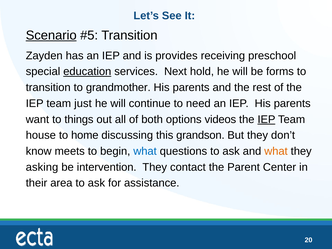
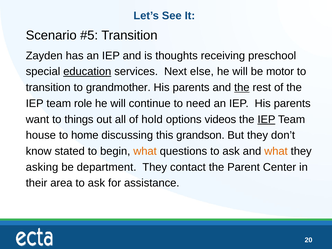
Scenario underline: present -> none (51, 35)
provides: provides -> thoughts (177, 56)
hold: hold -> else (202, 72)
forms: forms -> motor (280, 72)
the underline: none -> present (242, 87)
just: just -> role (83, 103)
both: both -> hold (152, 119)
meets: meets -> stated (70, 151)
what colour: blue -> orange (145, 151)
intervention: intervention -> department (107, 167)
